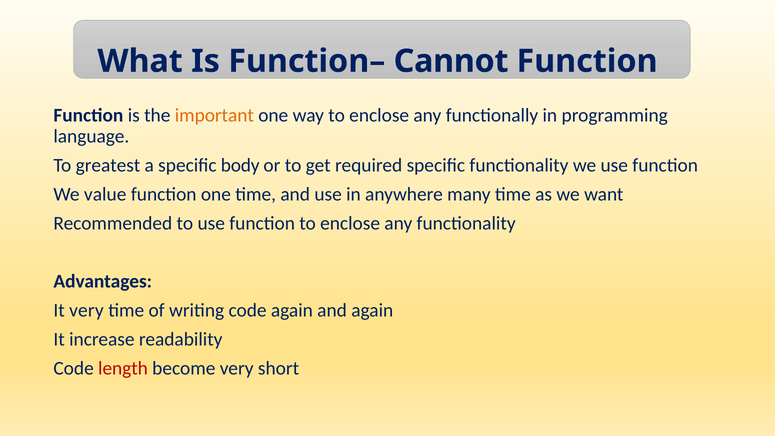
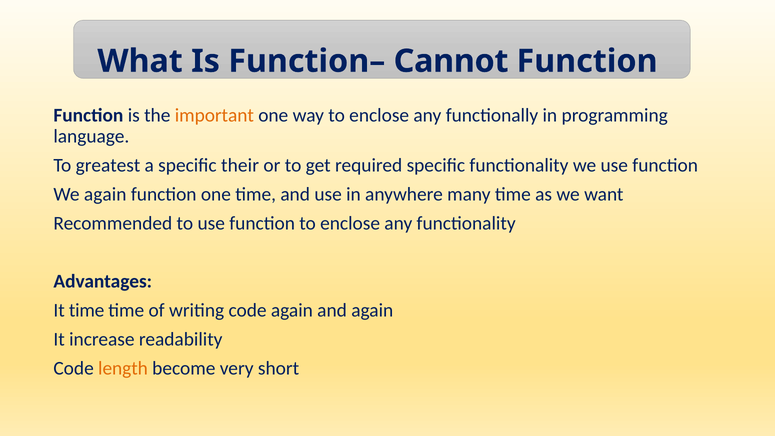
body: body -> their (240, 165)
We value: value -> again (105, 194)
It very: very -> time (87, 310)
length colour: red -> orange (123, 368)
